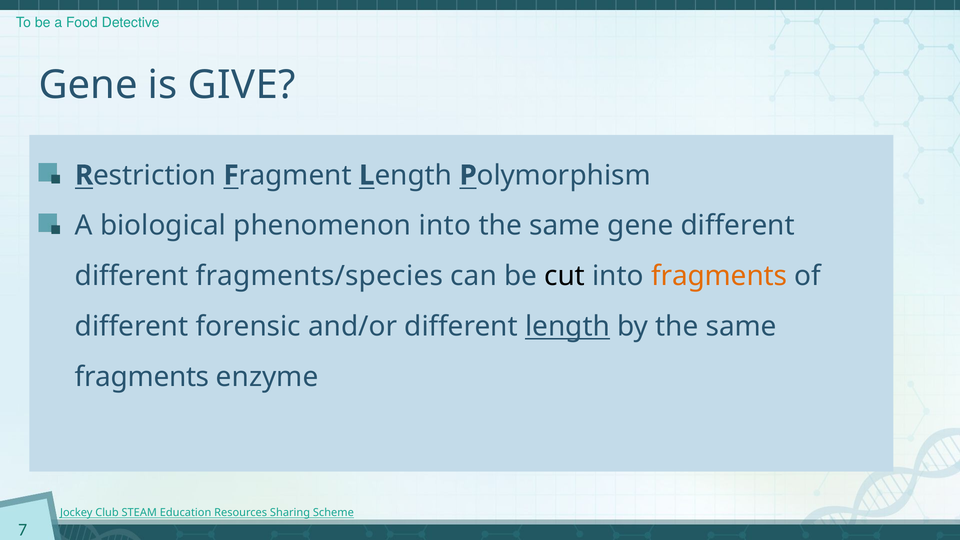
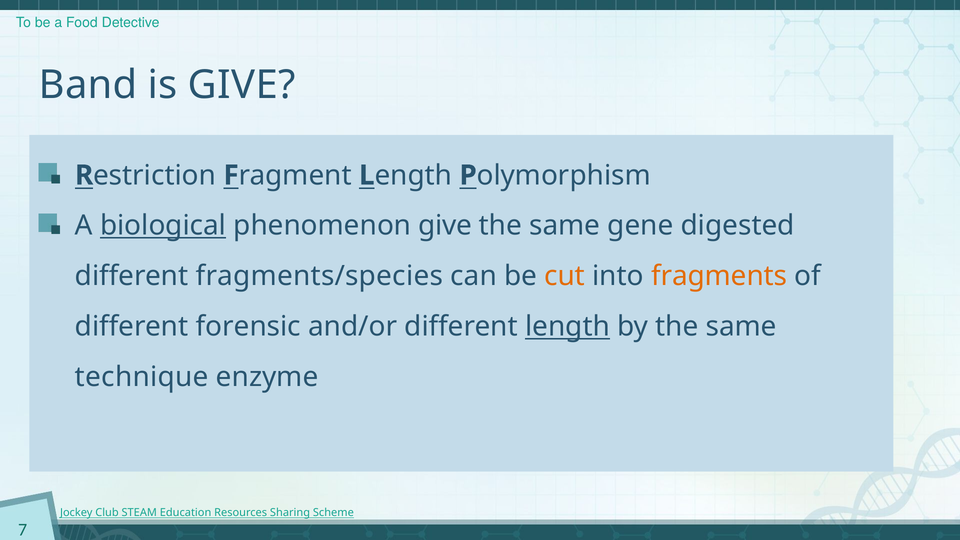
Gene: Gene -> Band (88, 85)
biological underline: none -> present (163, 226)
phenomenon into: into -> give (445, 226)
gene different: different -> digested (738, 226)
cut colour: black -> orange (565, 276)
fragments: fragments -> technique (142, 377)
